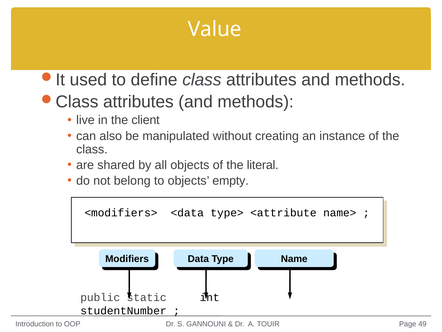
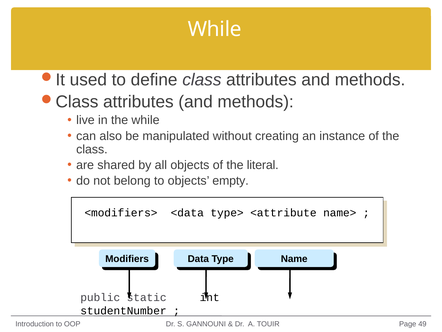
Value: Value -> While (215, 29)
the client: client -> while (146, 120)
